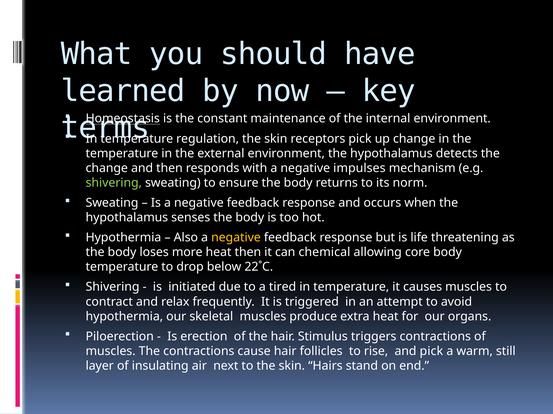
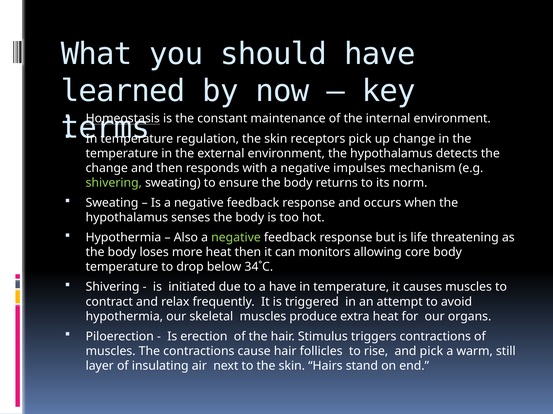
negative colour: yellow -> light green (236, 238)
chemical: chemical -> monitors (325, 253)
22˚C: 22˚C -> 34˚C (259, 267)
a tired: tired -> have (283, 287)
